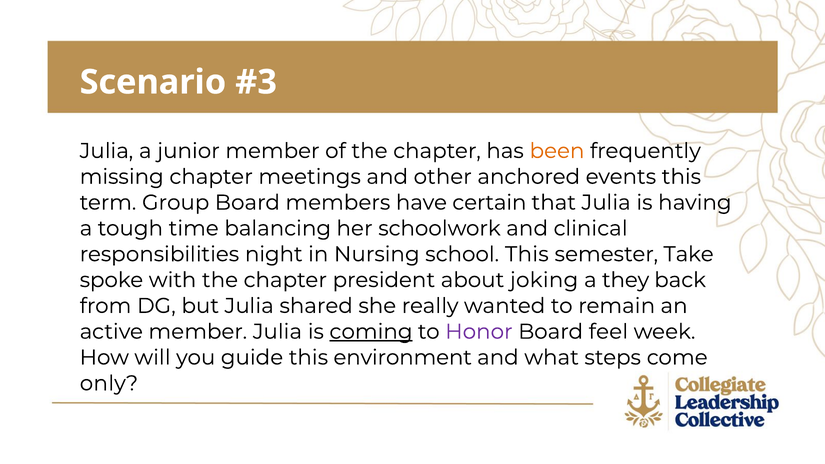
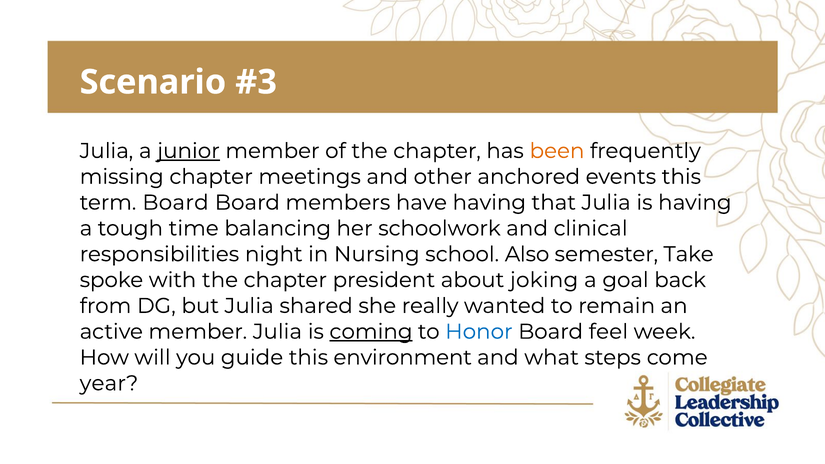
junior underline: none -> present (189, 151)
term Group: Group -> Board (176, 203)
have certain: certain -> having (489, 203)
school This: This -> Also (527, 254)
they: they -> goal (626, 280)
Honor colour: purple -> blue (479, 332)
only: only -> year (109, 383)
